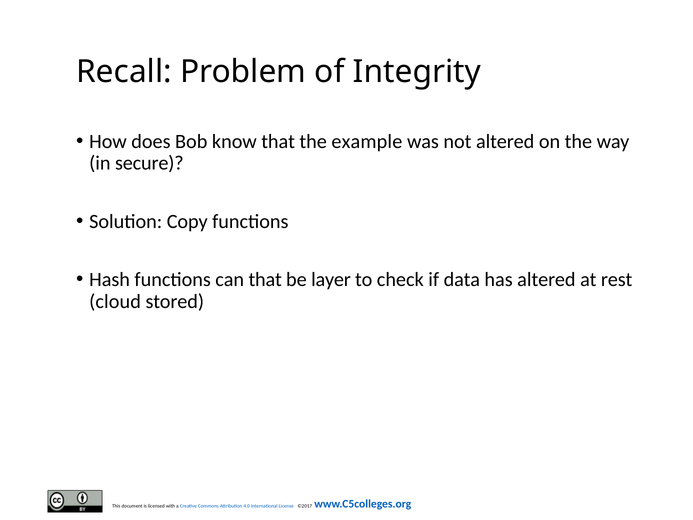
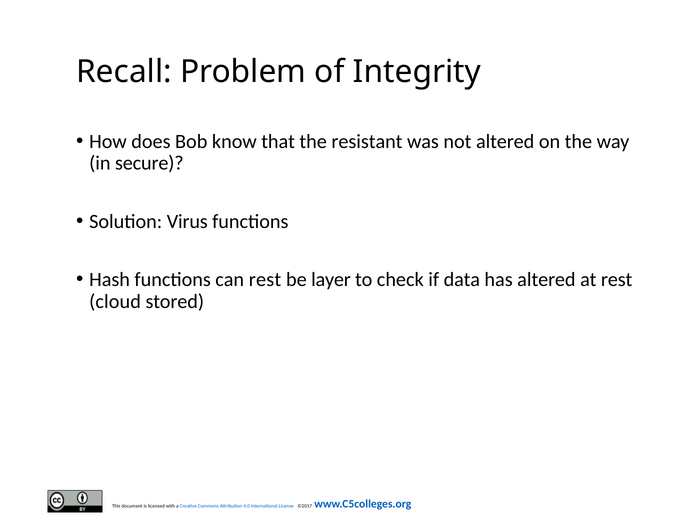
example: example -> resistant (367, 141)
Copy: Copy -> Virus (187, 221)
can that: that -> rest (265, 279)
